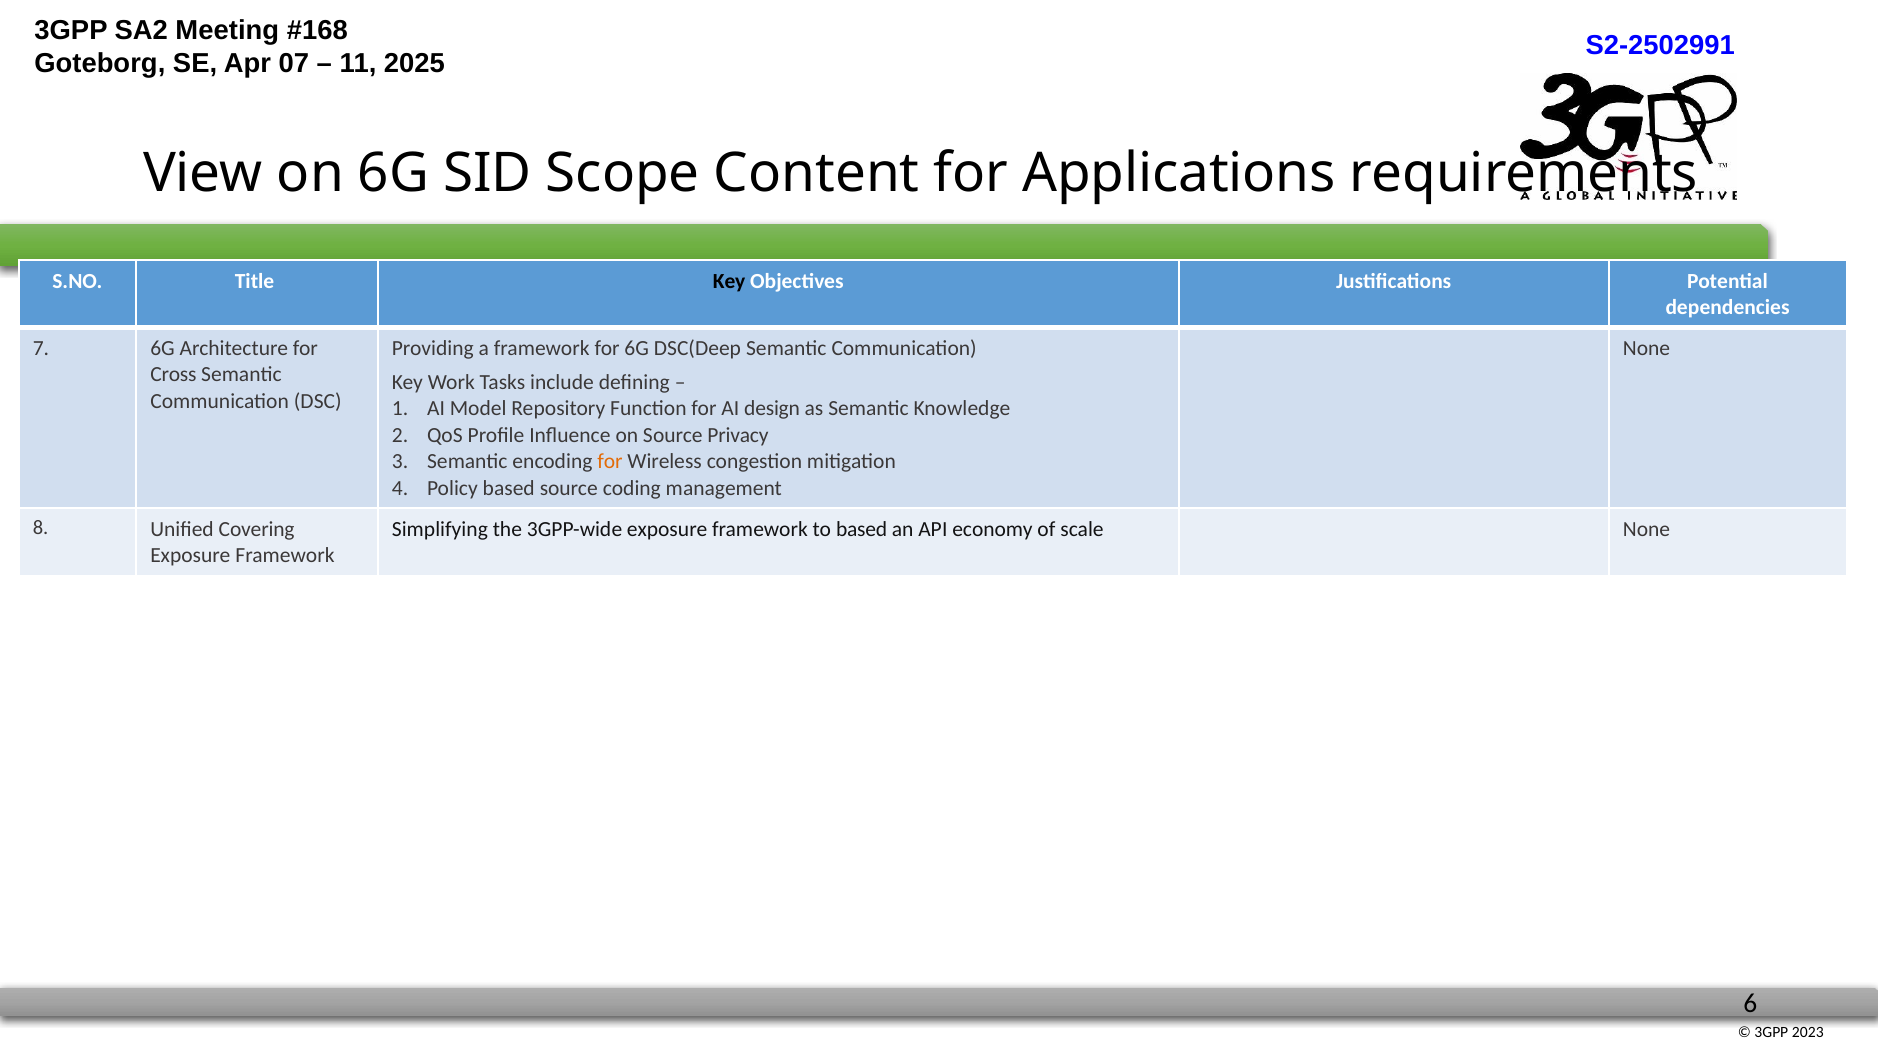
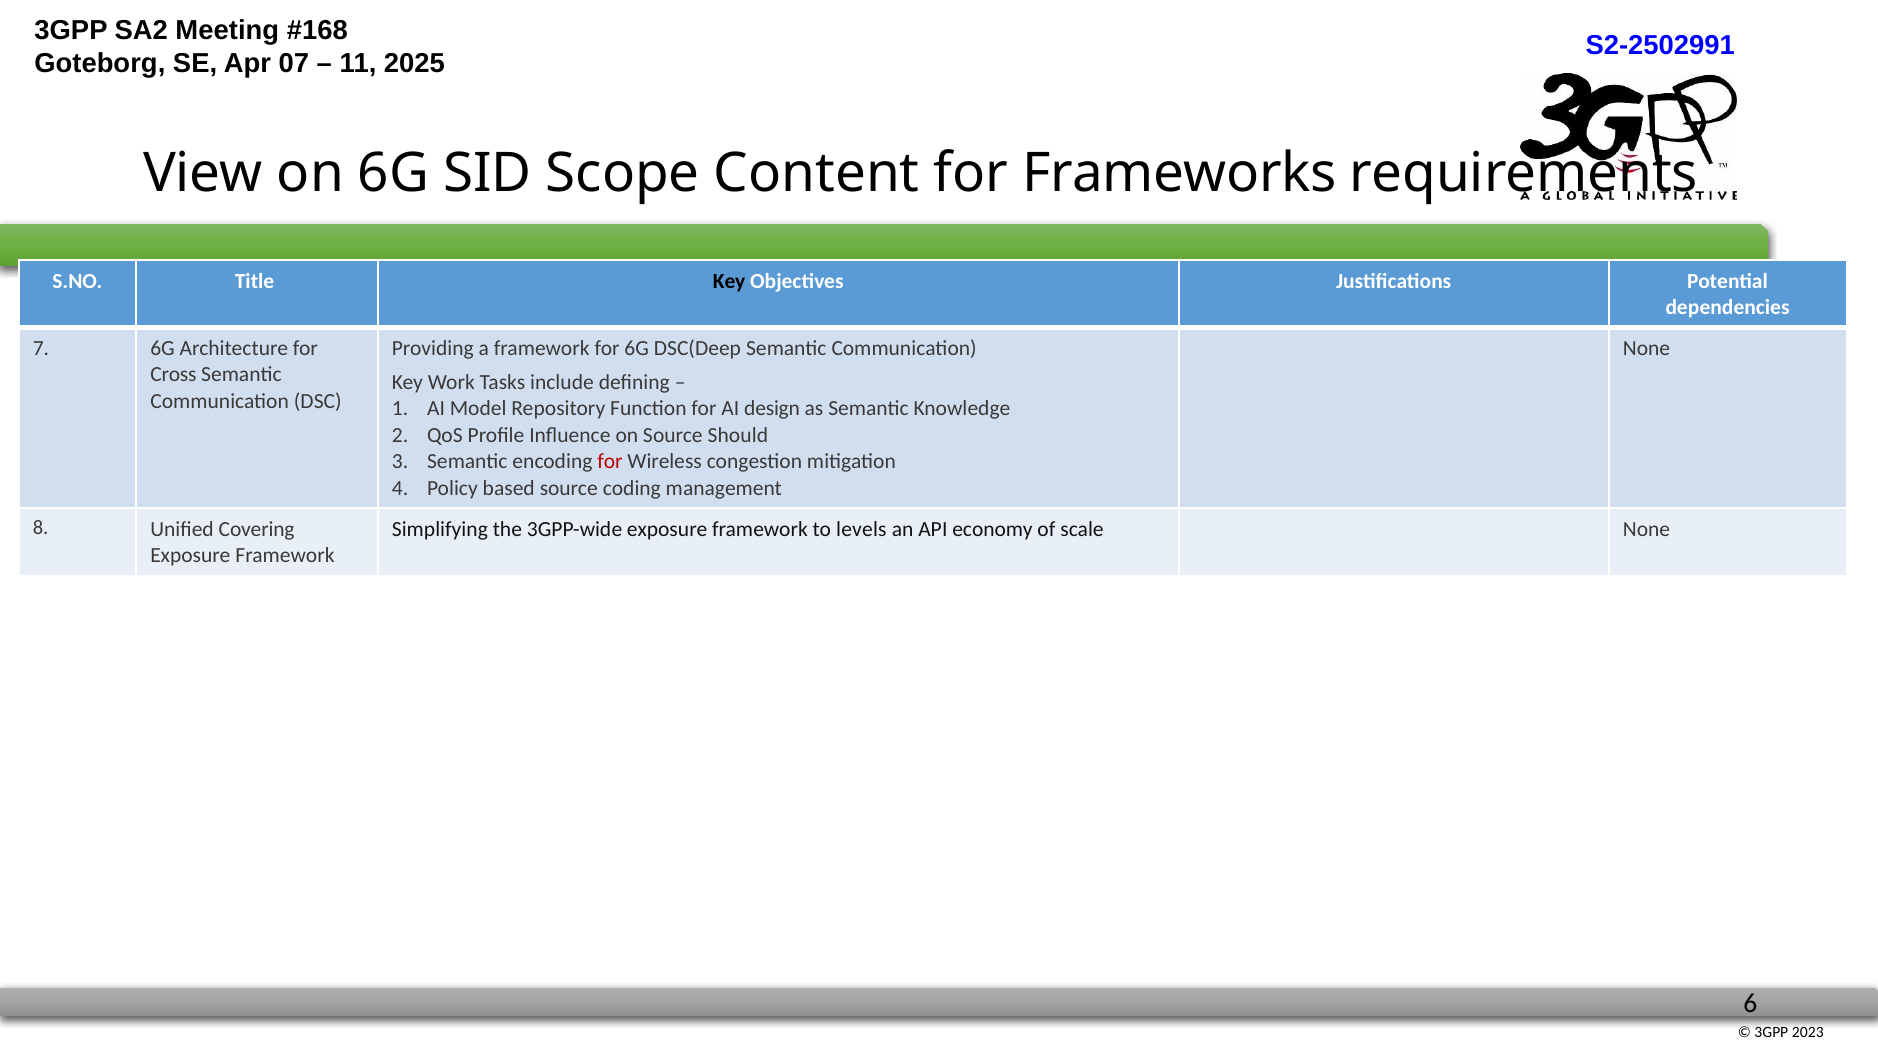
Applications: Applications -> Frameworks (1179, 173)
Privacy: Privacy -> Should (738, 435)
for colour: orange -> red (610, 462)
to based: based -> levels (861, 529)
